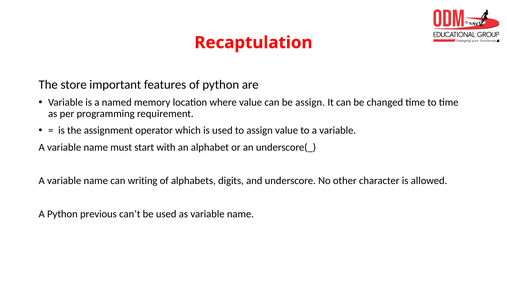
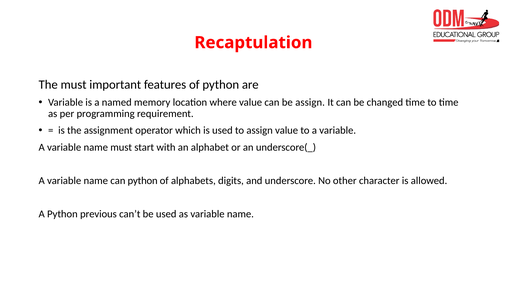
The store: store -> must (74, 85)
can writing: writing -> python (143, 181)
